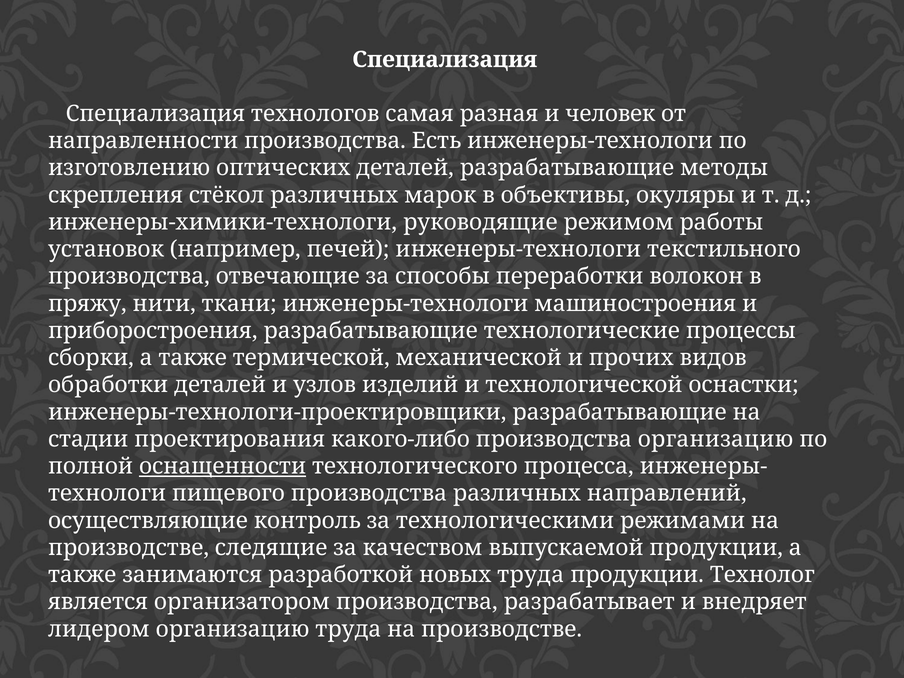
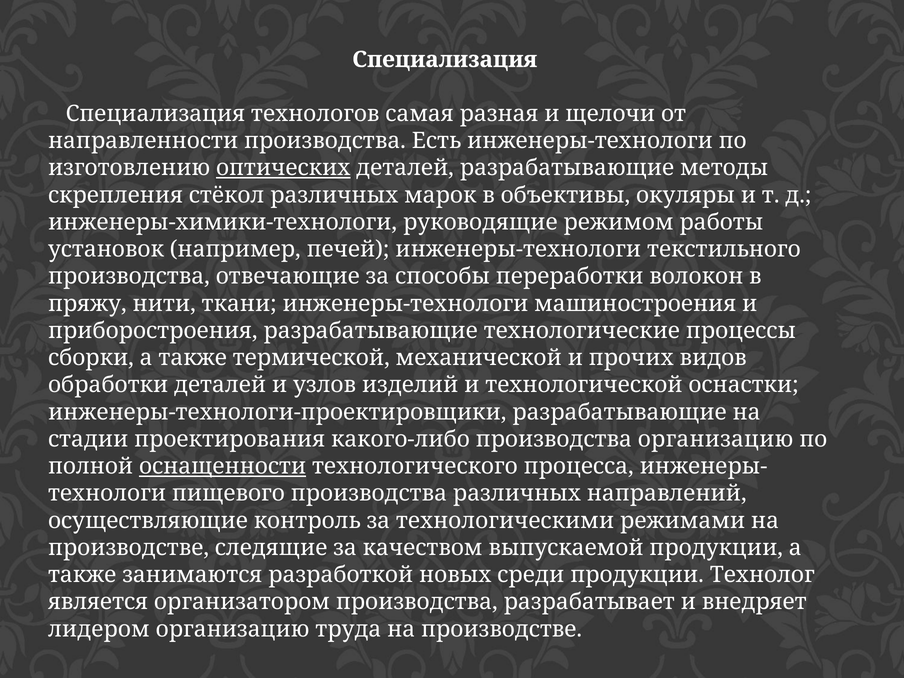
человек: человек -> щелочи (610, 114)
оптических underline: none -> present (283, 168)
новых труда: труда -> среди (531, 575)
